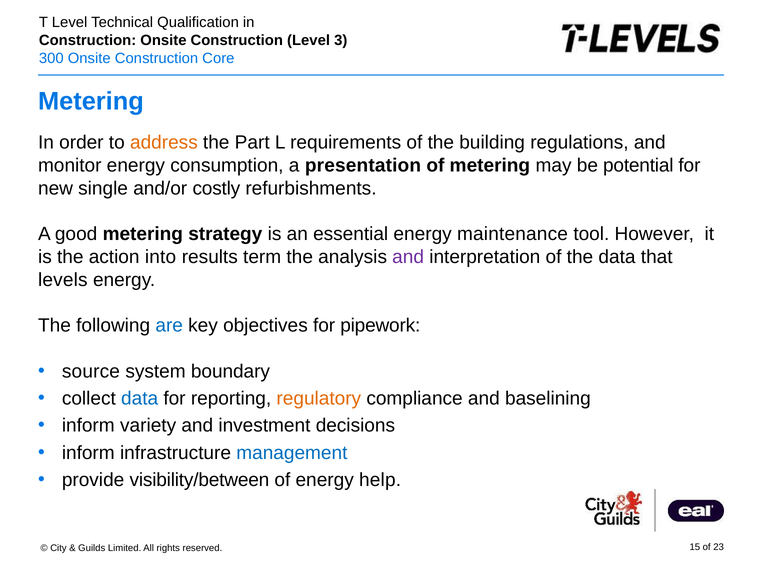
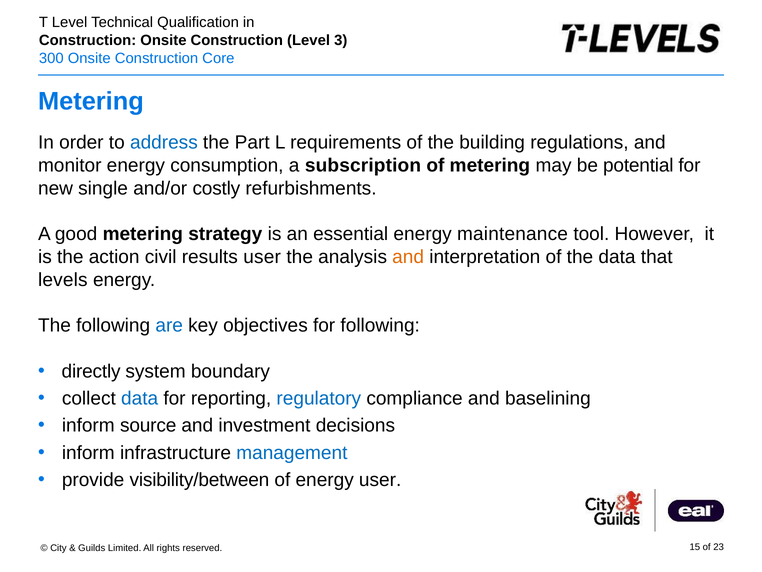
address colour: orange -> blue (164, 142)
presentation: presentation -> subscription (363, 165)
into: into -> civil (161, 257)
results term: term -> user (262, 257)
and colour: purple -> orange (408, 257)
for pipework: pipework -> following (380, 325)
source: source -> directly (91, 371)
regulatory colour: orange -> blue (319, 398)
variety: variety -> source (148, 425)
energy help: help -> user (380, 479)
